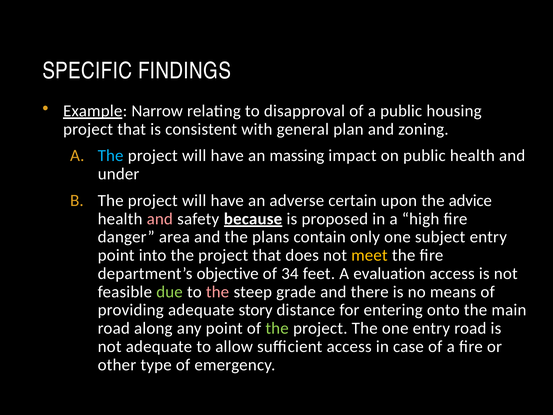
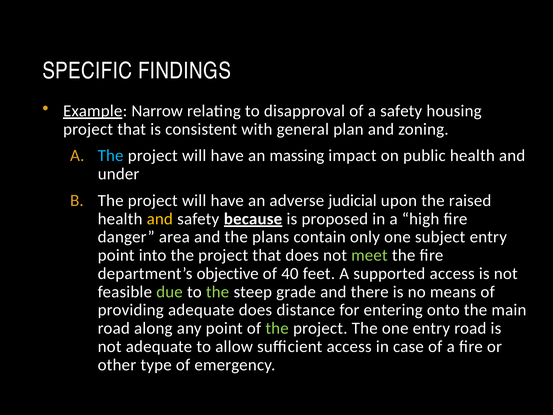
a public: public -> safety (401, 111)
certain: certain -> judicial (353, 200)
advice: advice -> raised (470, 200)
and colour: pink -> yellow (160, 219)
meet colour: yellow -> light green (369, 255)
34: 34 -> 40 (290, 273)
evaluation: evaluation -> supported (389, 273)
the colour: pink -> light green (218, 292)
adequate story: story -> does (255, 310)
